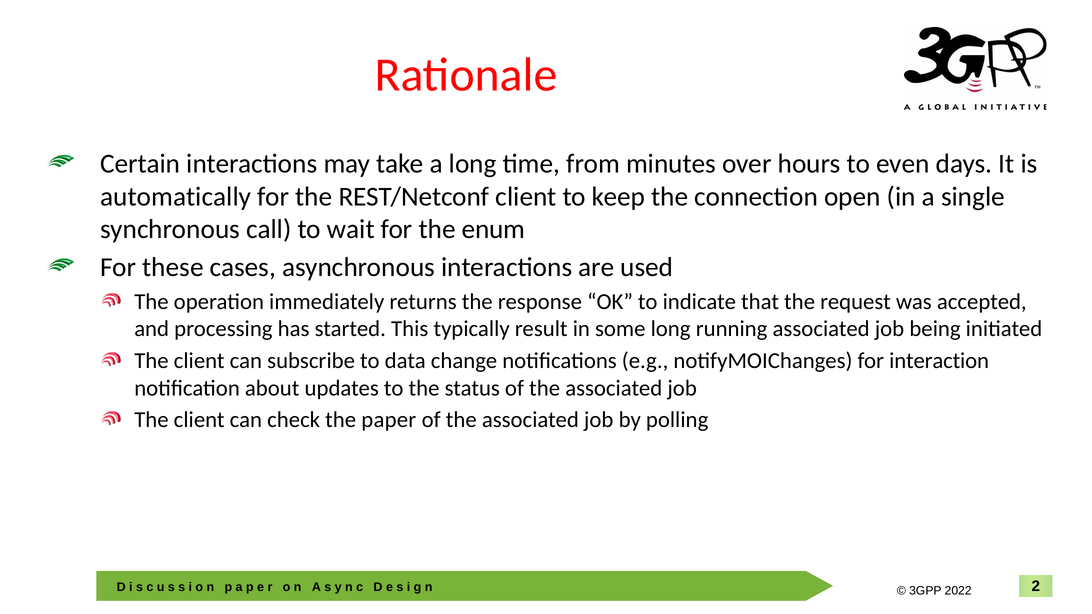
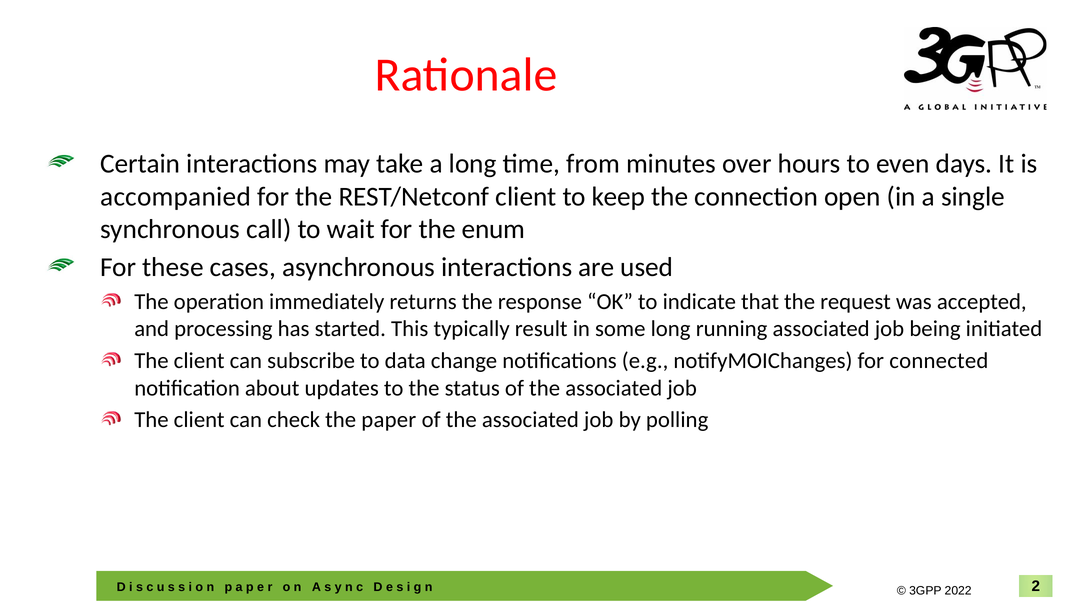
automatically: automatically -> accompanied (176, 197)
interaction: interaction -> connected (939, 361)
